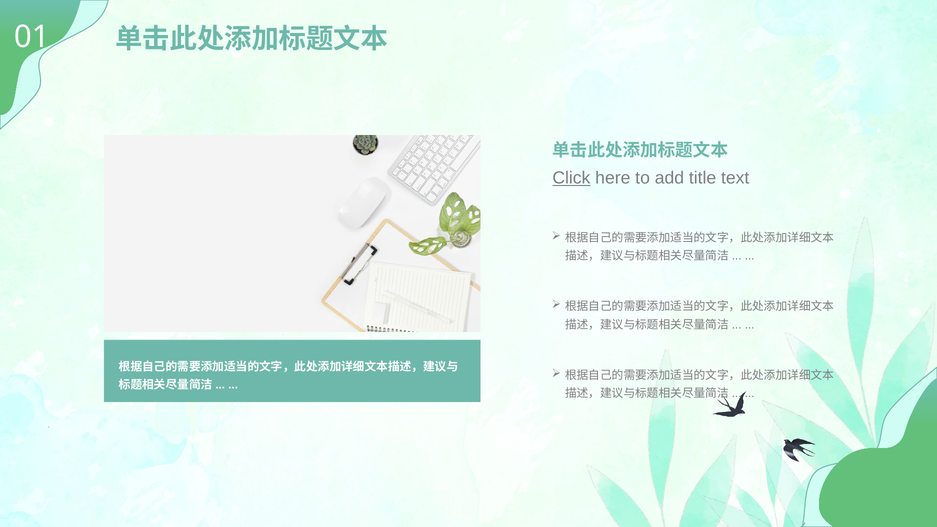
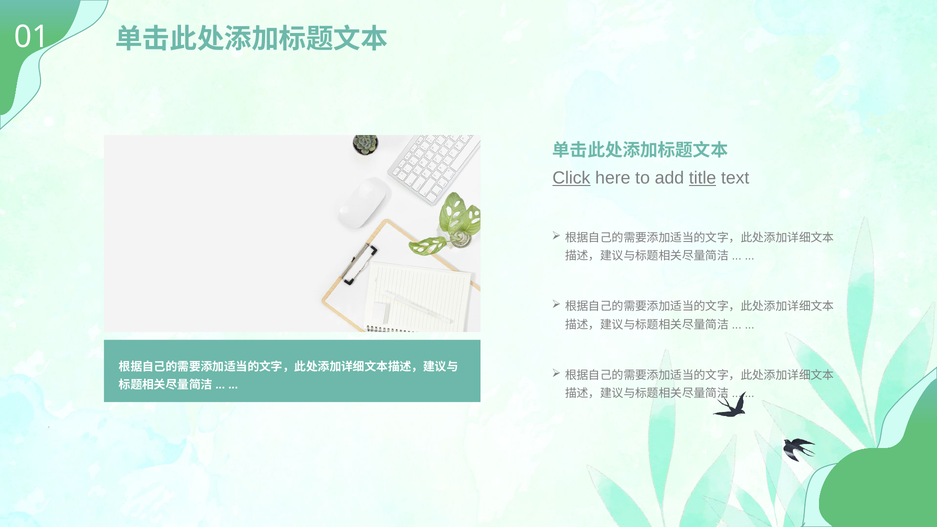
title underline: none -> present (703, 178)
